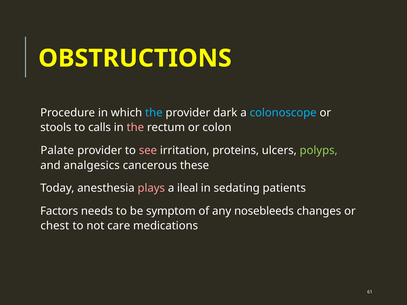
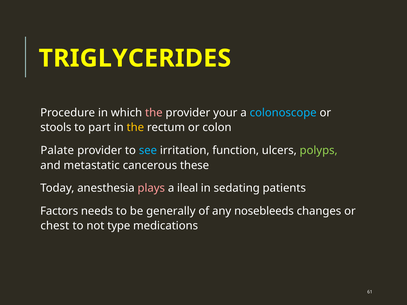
OBSTRUCTIONS: OBSTRUCTIONS -> TRIGLYCERIDES (135, 58)
the colour: light blue -> pink (154, 113)
dark: dark -> your (225, 113)
calls: calls -> part (99, 128)
the colour: pink -> yellow (135, 128)
see colour: pink -> light blue (148, 151)
proteins: proteins -> function (236, 151)
analgesics: analgesics -> metastatic (92, 165)
symptom: symptom -> generally (171, 211)
care: care -> type (119, 226)
